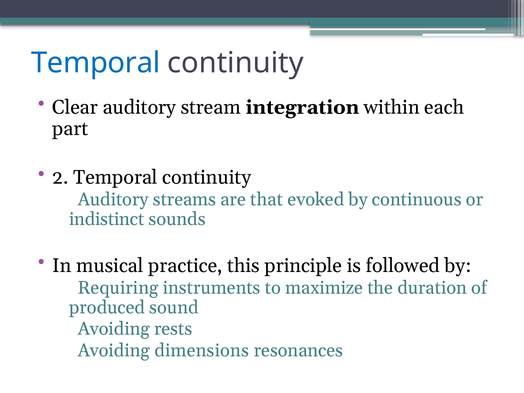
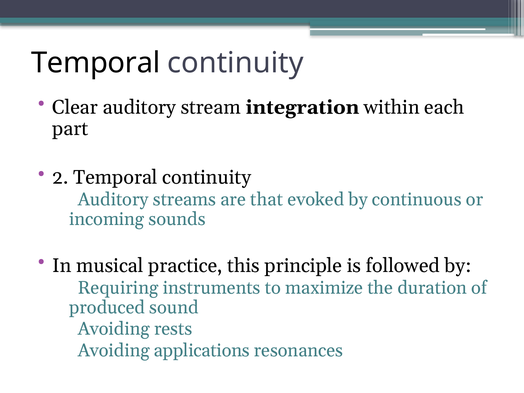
Temporal colour: blue -> black (96, 63)
indistinct: indistinct -> incoming (107, 219)
dimensions: dimensions -> applications (202, 351)
